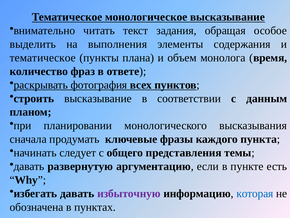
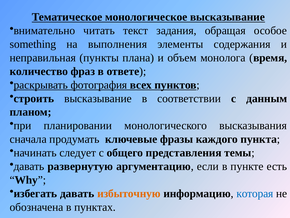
выделить: выделить -> something (33, 44)
тематическое: тематическое -> неправильная (43, 58)
избыточную colour: purple -> orange (129, 193)
